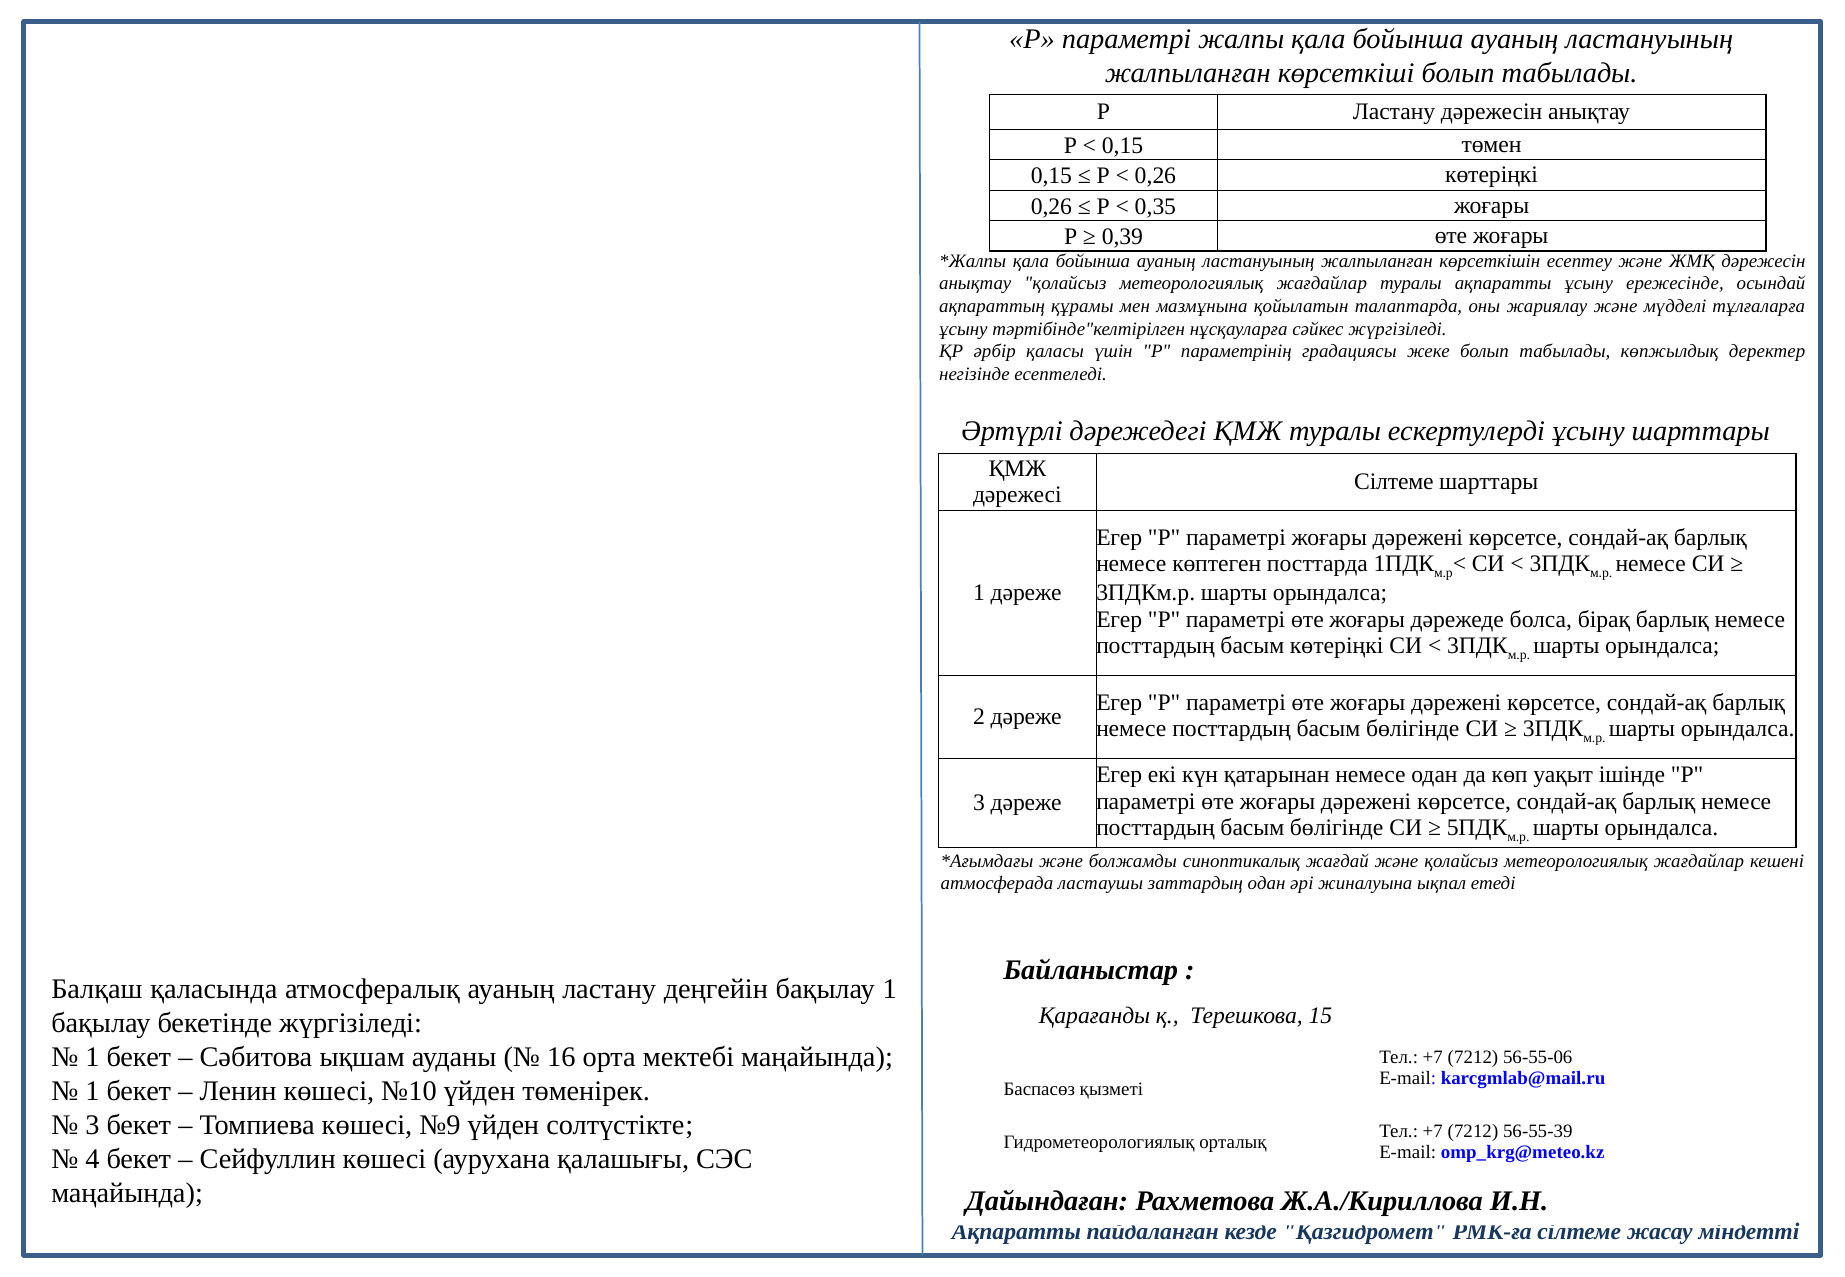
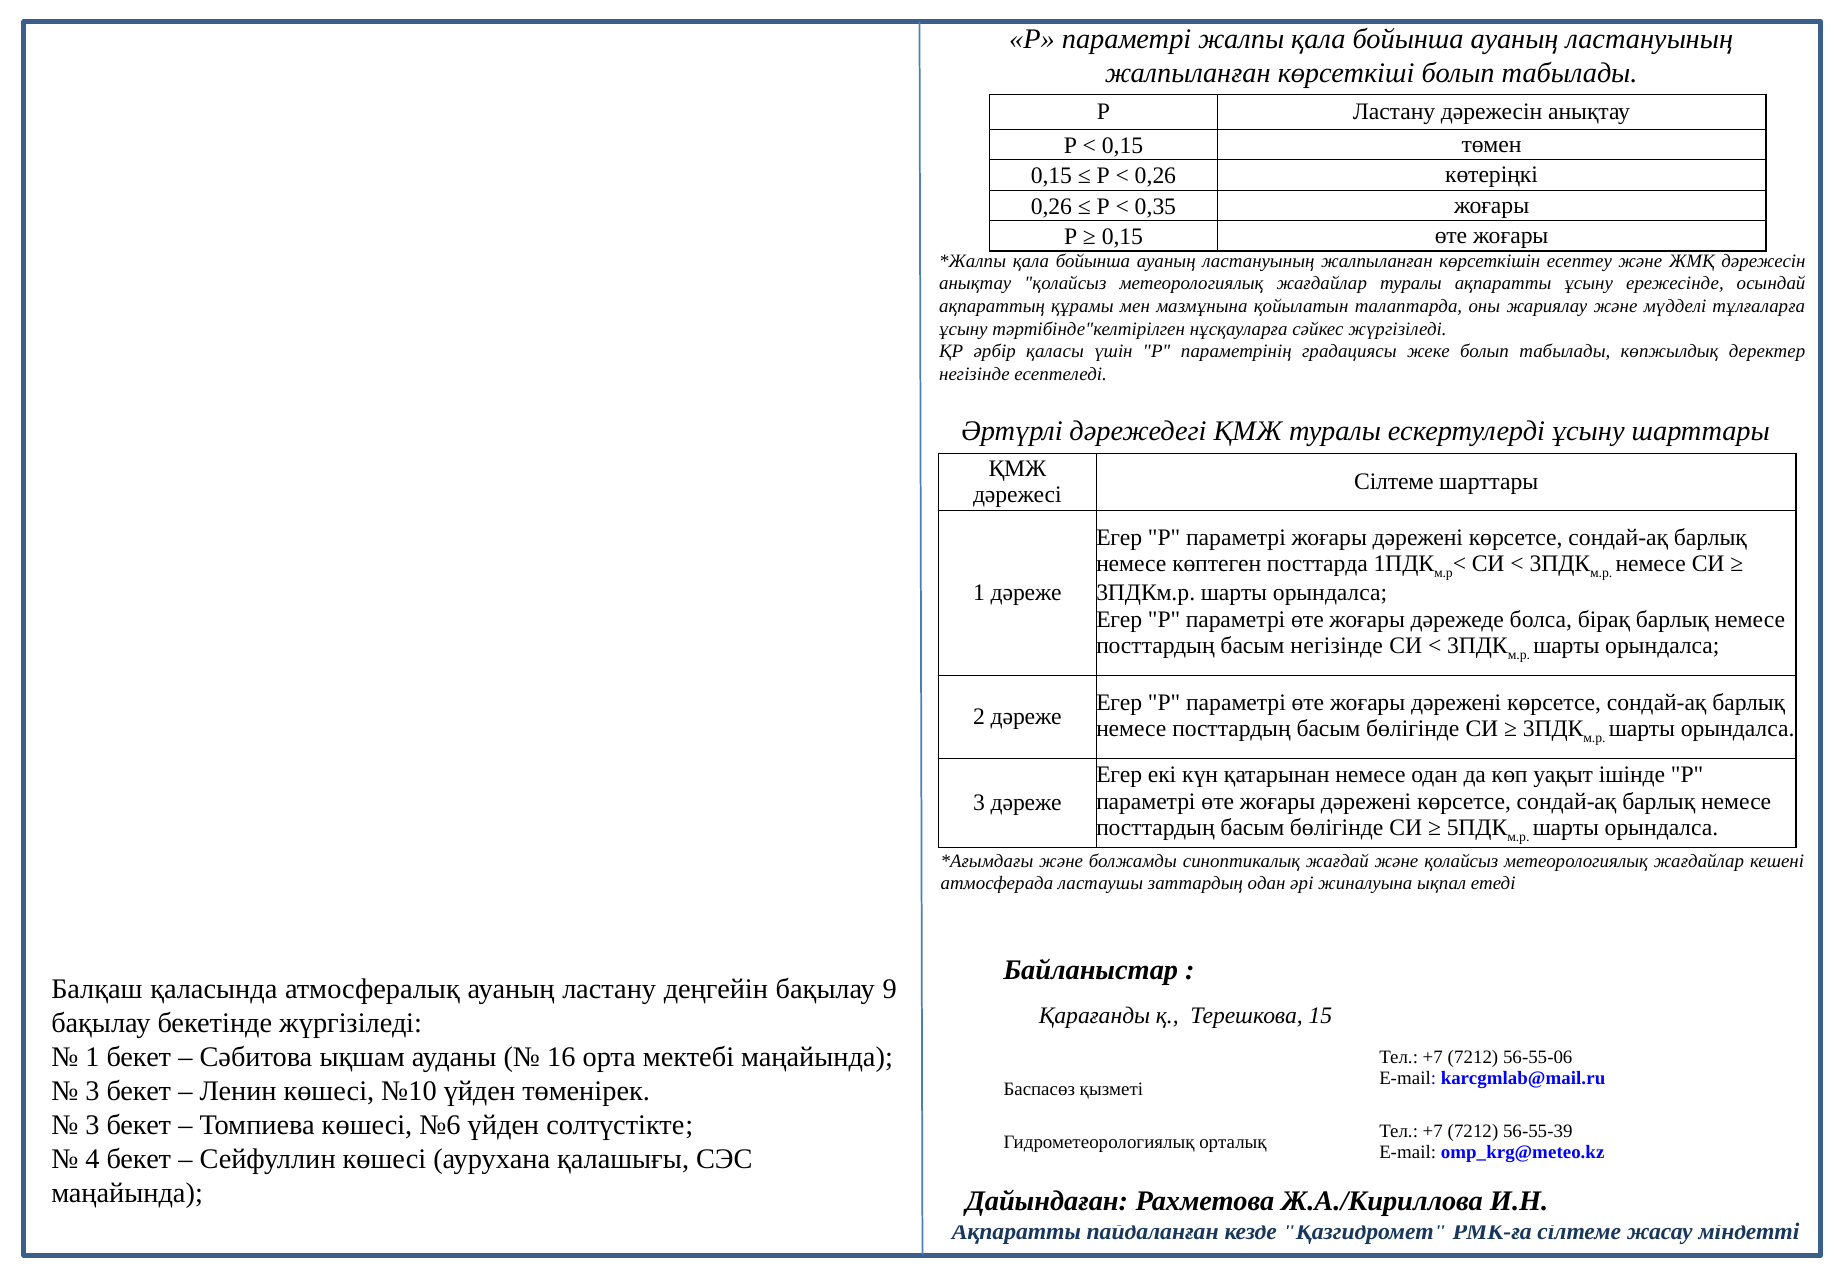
0,39: 0,39 -> 0,15 (1122, 237)
басым көтеріңкі: көтеріңкі -> негізінде (1337, 645)
бақылау 1: 1 -> 9 (890, 989)
1: 1 -> 3 (92, 1091)
№9: №9 -> №6 (440, 1125)
